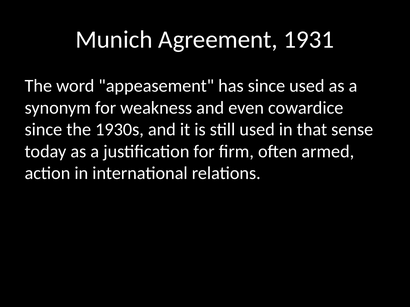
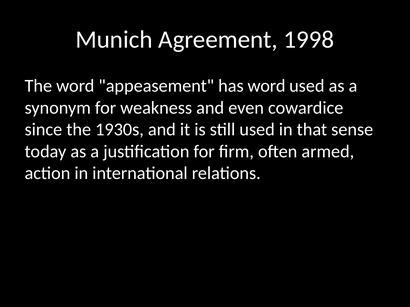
1931: 1931 -> 1998 (309, 40)
has since: since -> word (267, 86)
